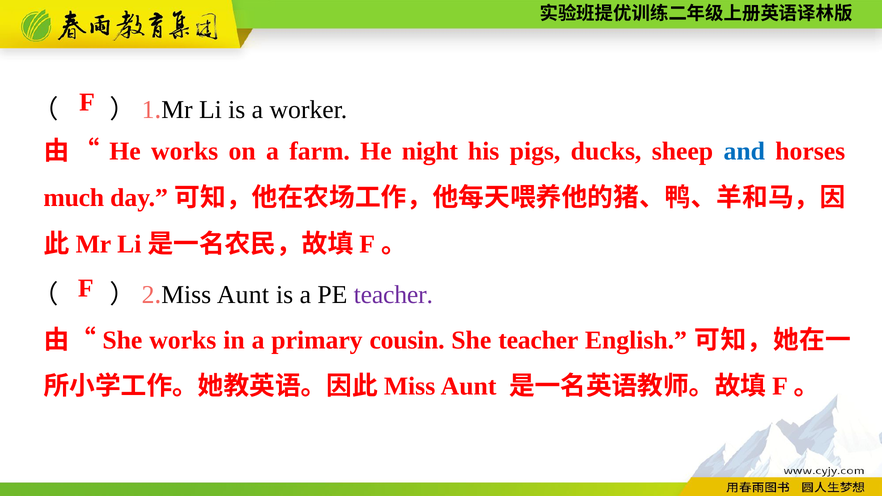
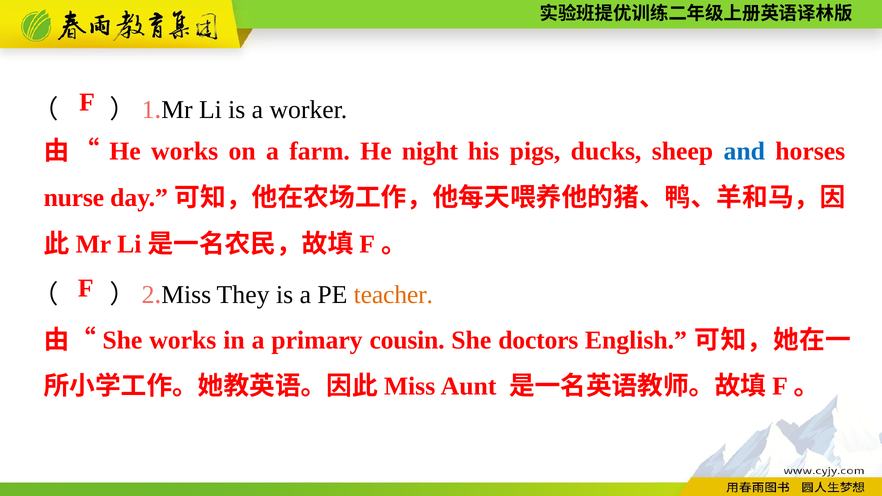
much: much -> nurse (74, 198)
Aunt: Aunt -> They (243, 295)
teacher colour: purple -> orange (393, 295)
She teacher: teacher -> doctors (538, 340)
